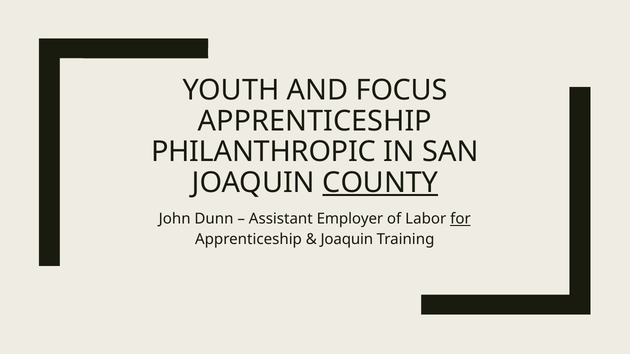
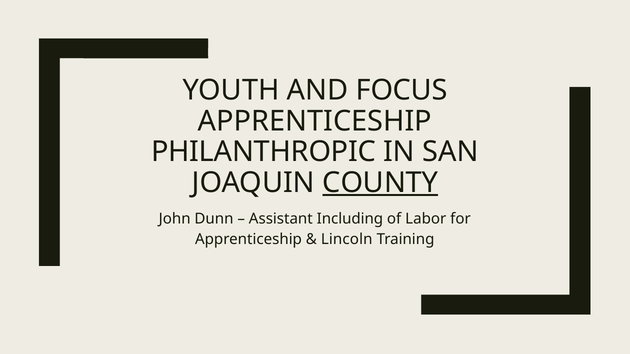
Employer: Employer -> Including (350, 219)
for underline: present -> none (460, 219)
Joaquin: Joaquin -> Lincoln (347, 239)
